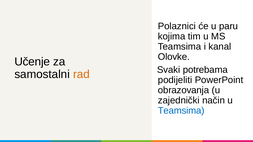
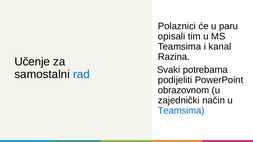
kojima: kojima -> opisali (172, 36)
Olovke: Olovke -> Razina (174, 57)
rad colour: orange -> blue (81, 74)
obrazovanja: obrazovanja -> obrazovnom (184, 90)
